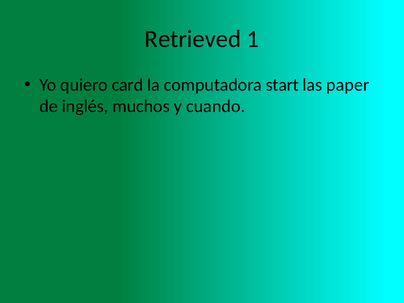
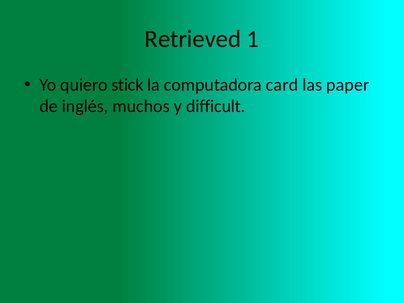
card: card -> stick (127, 85)
start: start -> card (282, 85)
cuando: cuando -> difficult (216, 106)
